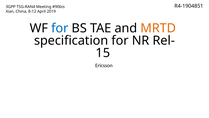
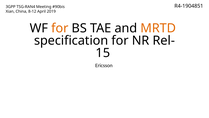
for colour: blue -> orange (60, 28)
